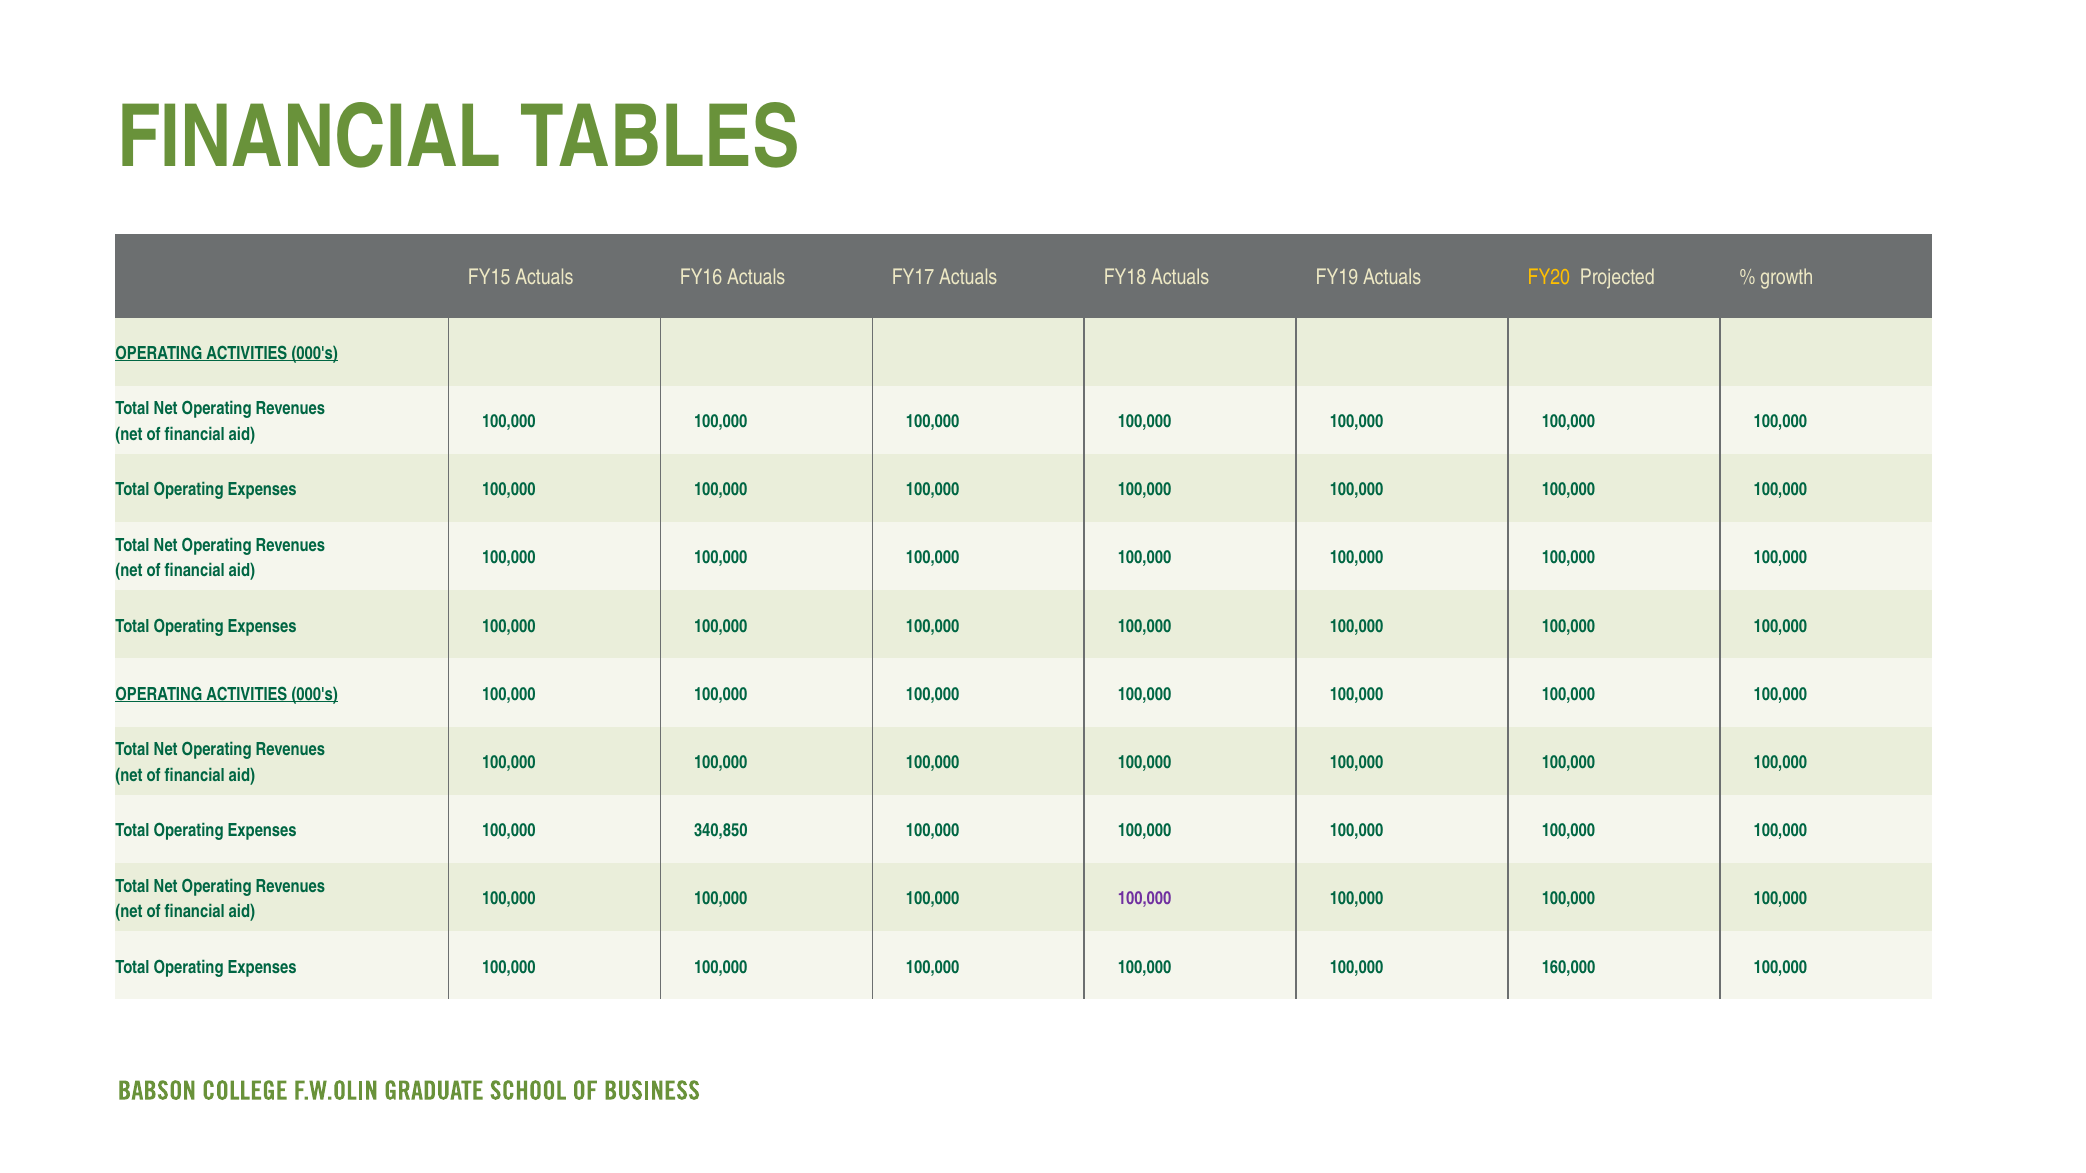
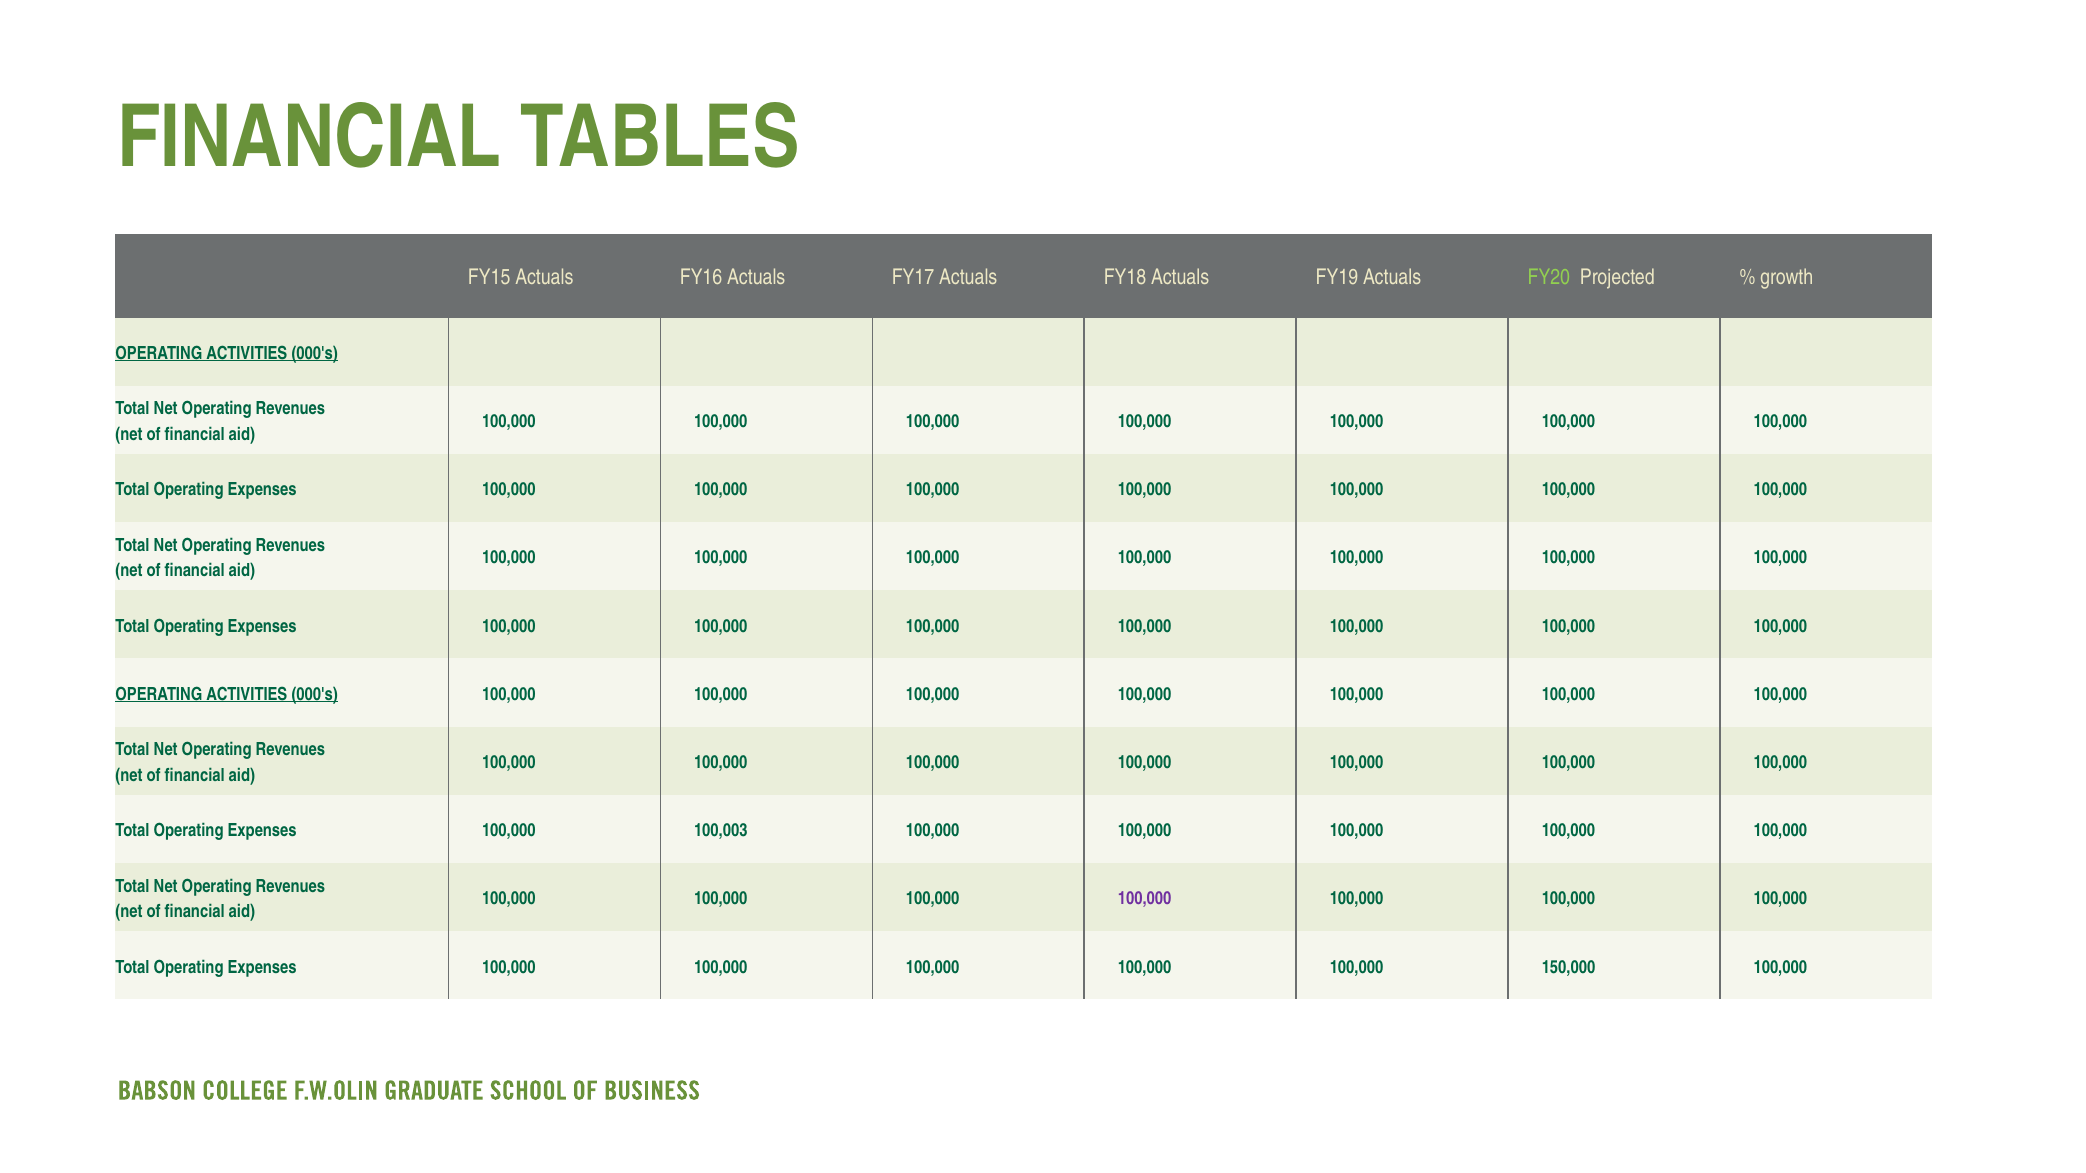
FY20 colour: yellow -> light green (1549, 278)
340,850: 340,850 -> 100,003 (721, 831)
160,000: 160,000 -> 150,000 (1569, 967)
